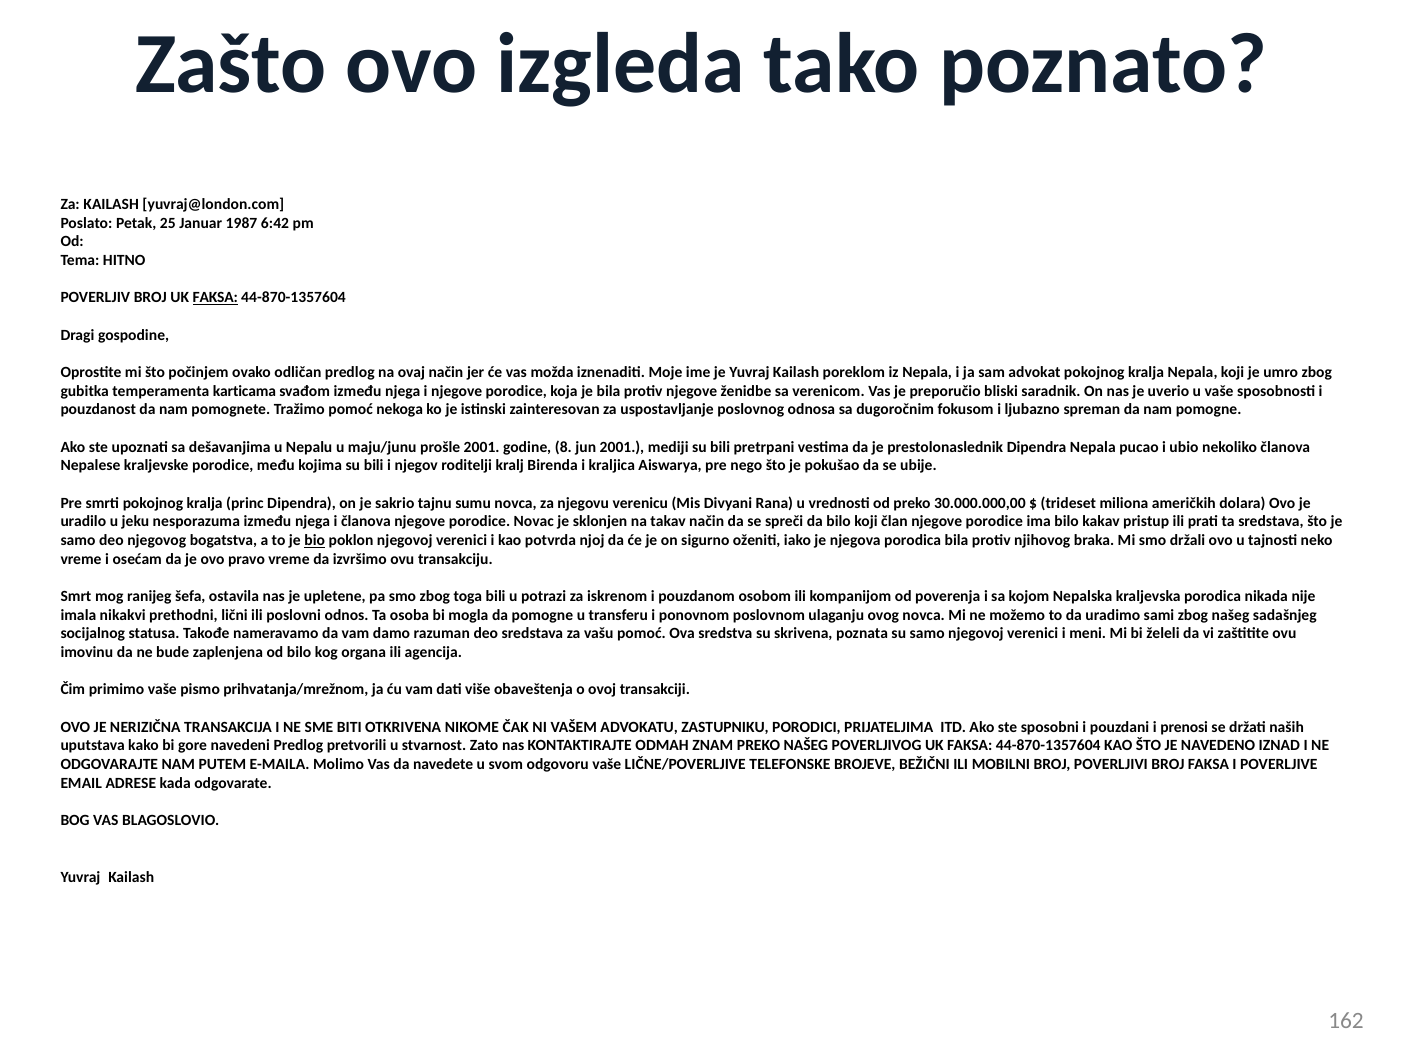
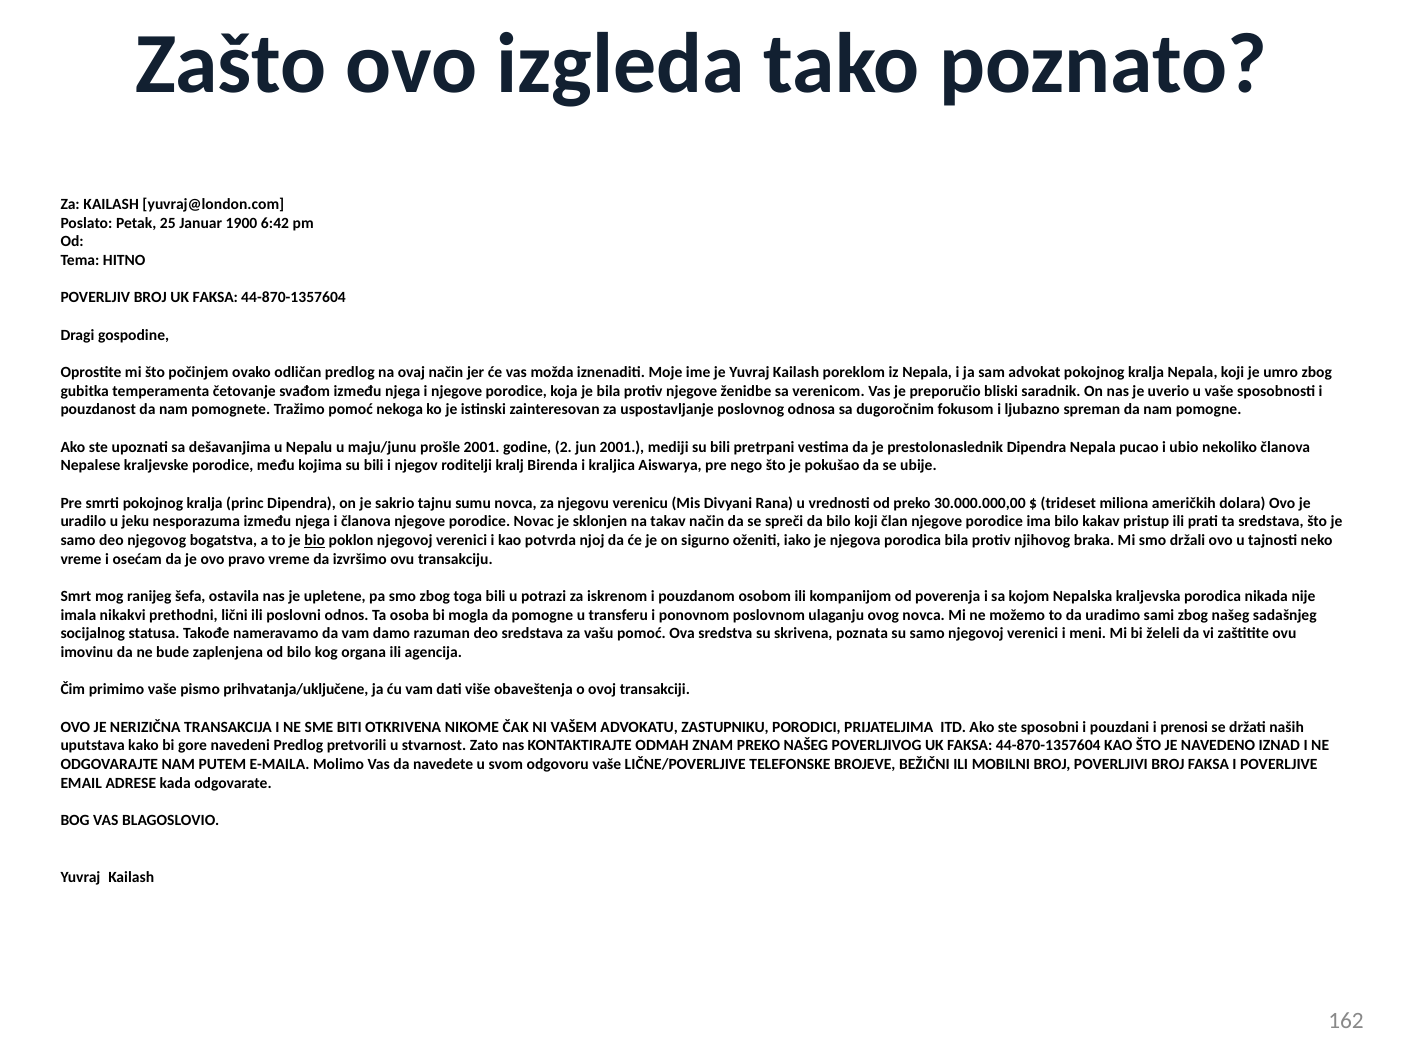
1987: 1987 -> 1900 (242, 223)
FAKSA underline: present -> none (215, 298)
karticama: karticama -> četovanje (244, 391)
8: 8 -> 2 (563, 447)
prihvatanja/mrežnom: prihvatanja/mrežnom -> prihvatanja/uključene (296, 690)
